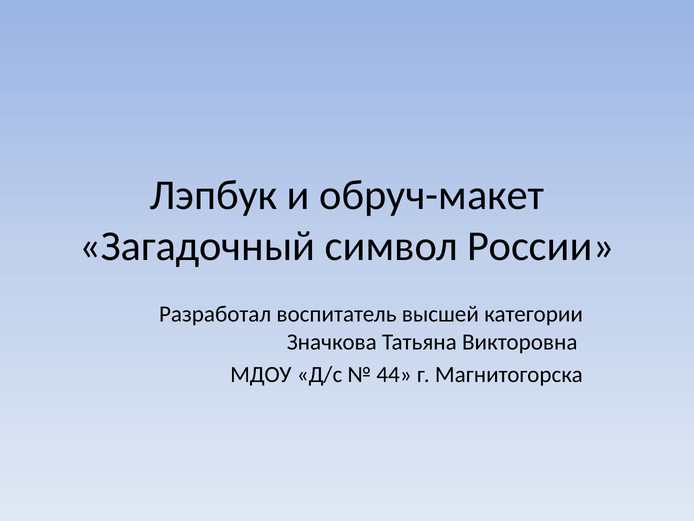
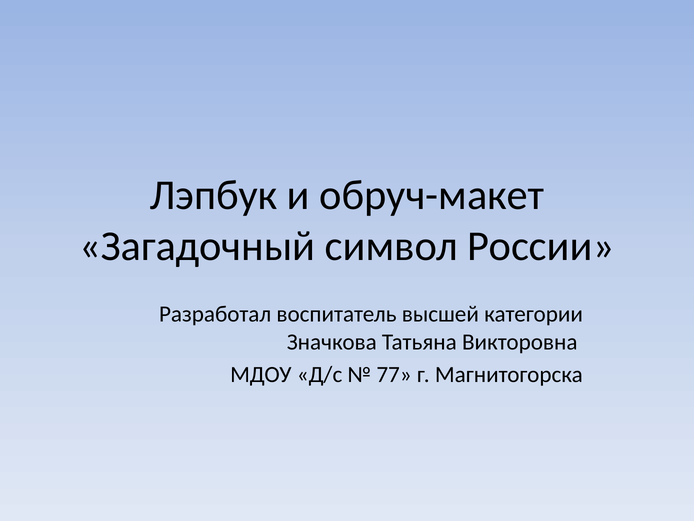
44: 44 -> 77 (394, 374)
